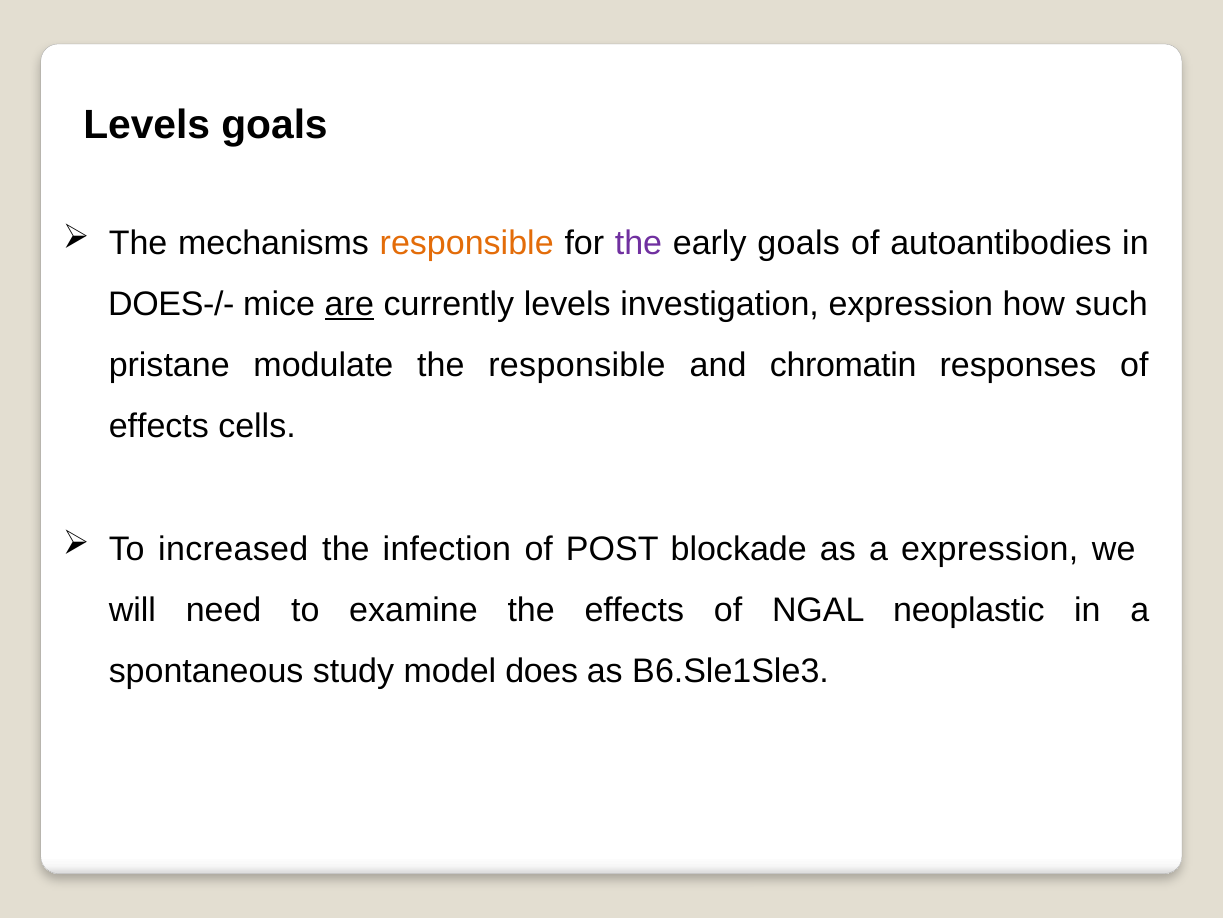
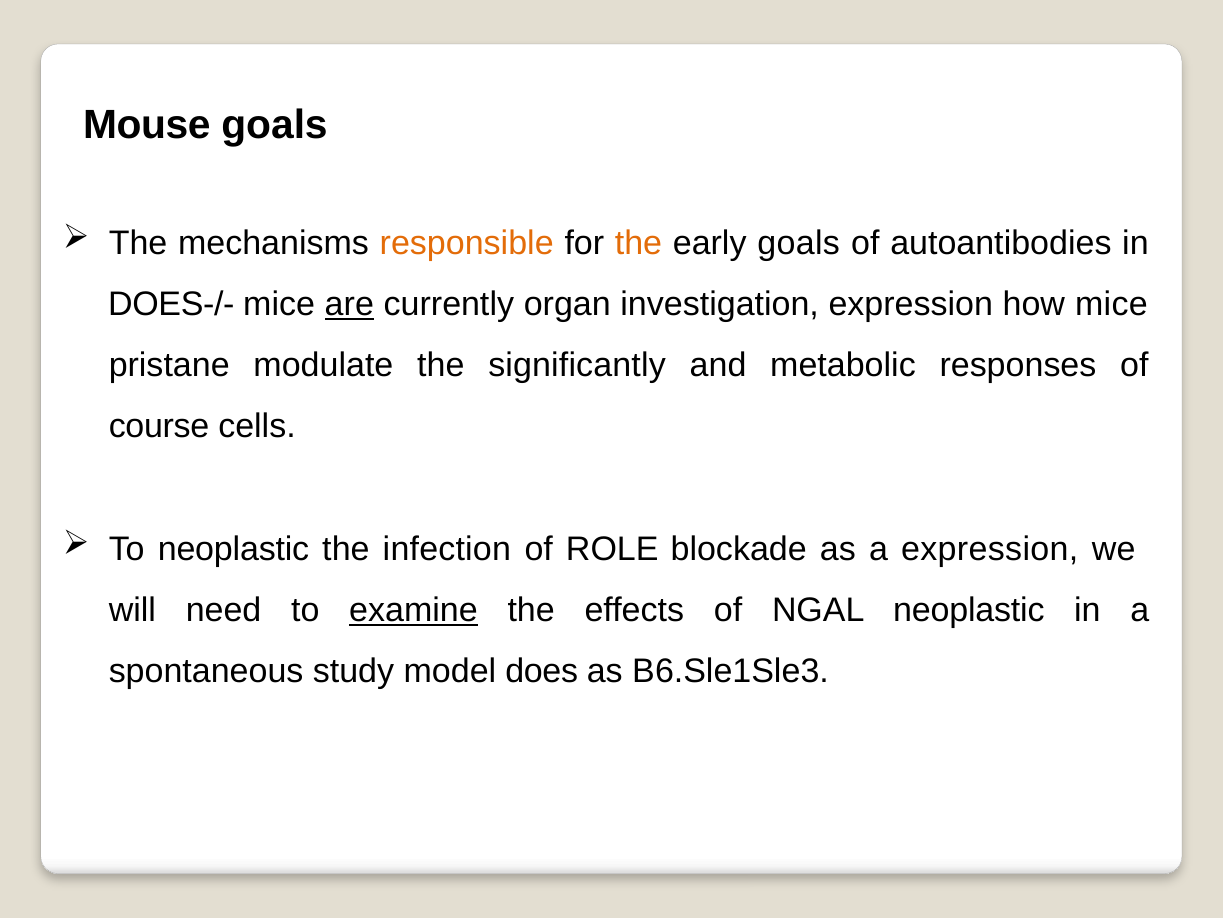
Levels: Levels -> Mouse (147, 124)
the colour: purple -> orange (638, 243)
currently levels: levels -> organ (567, 304)
how such: such -> mice (1111, 304)
the responsible: responsible -> significantly (577, 365)
chromatin: chromatin -> metabolic (843, 365)
effects: effects -> course (159, 426)
To increased: increased -> neoplastic (233, 549)
POST: POST -> ROLE (612, 549)
examine underline: none -> present (413, 610)
